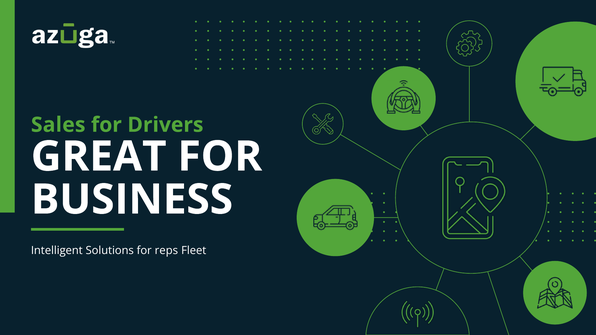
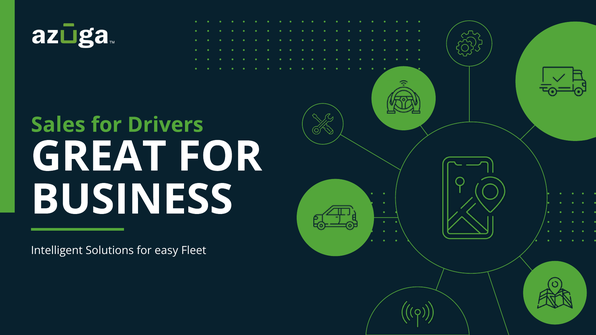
reps: reps -> easy (166, 251)
